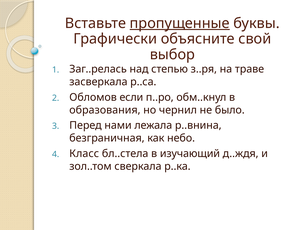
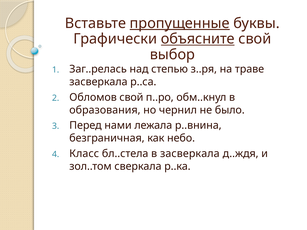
объясните underline: none -> present (198, 39)
Обломов если: если -> свой (131, 97)
в изучающий: изучающий -> засверкала (190, 154)
